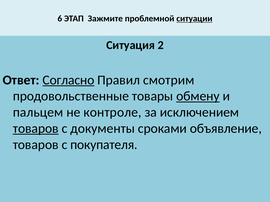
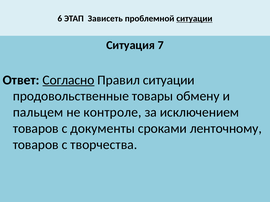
Зажмите: Зажмите -> Зависеть (105, 19)
2: 2 -> 7 (161, 45)
Правил смотрим: смотрим -> ситуации (169, 80)
обмену underline: present -> none (198, 96)
товаров underline: present -> none (36, 129)
объявление: объявление -> ленточному (226, 129)
покупателя: покупателя -> творчества (104, 145)
